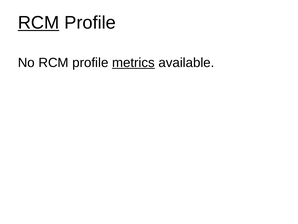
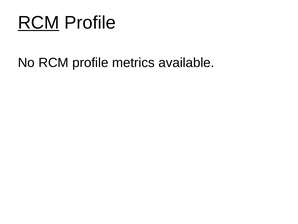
metrics underline: present -> none (133, 62)
